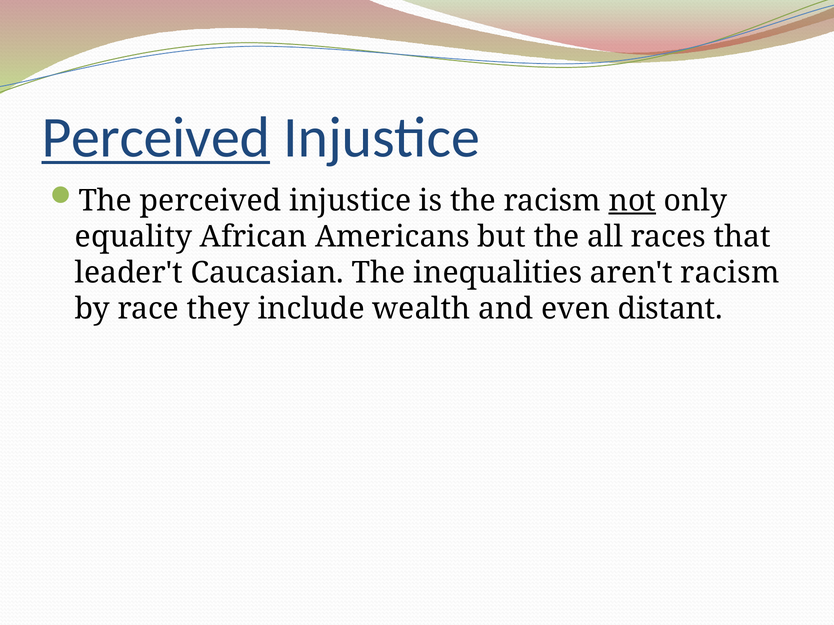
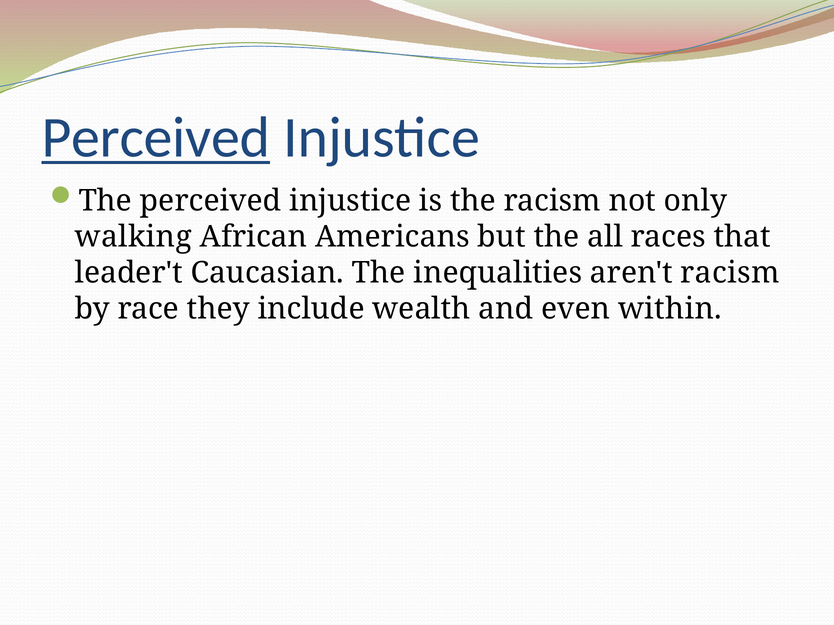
not underline: present -> none (632, 201)
equality: equality -> walking (133, 237)
distant: distant -> within (670, 309)
